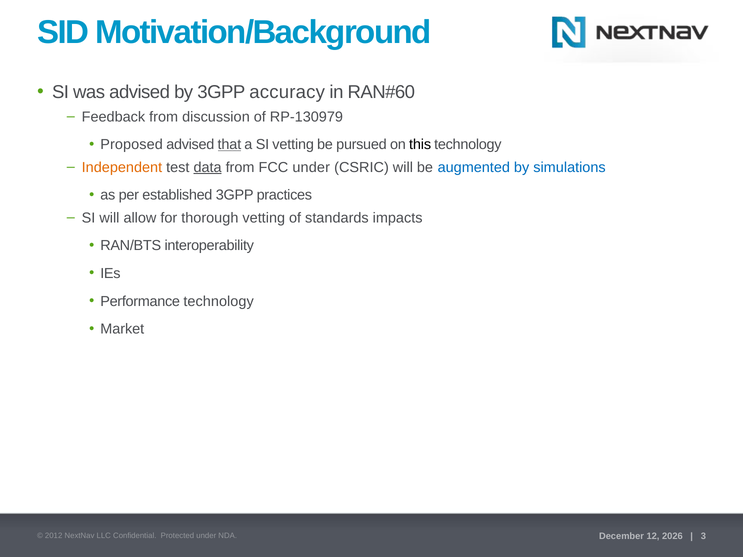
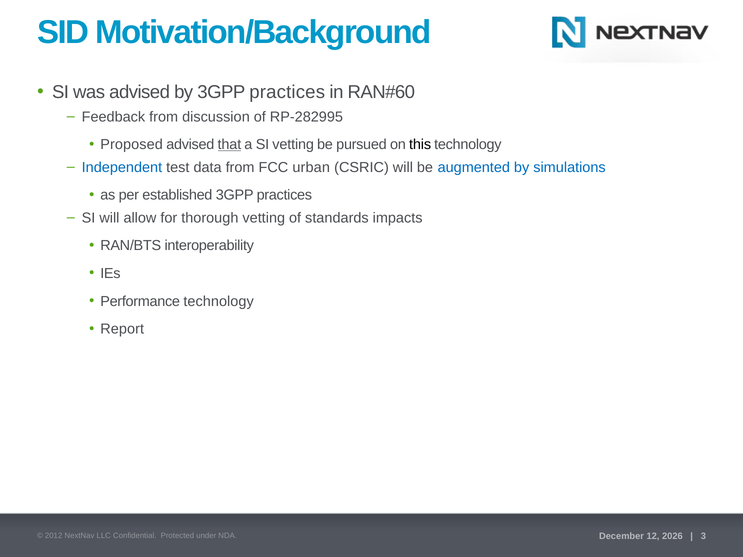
by 3GPP accuracy: accuracy -> practices (287, 92)
RP-130979: RP-130979 -> RP-282995 (306, 117)
Independent colour: orange -> blue (122, 167)
data underline: present -> none (208, 167)
FCC under: under -> urban (311, 167)
Market: Market -> Report (122, 329)
